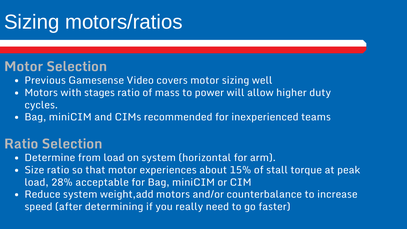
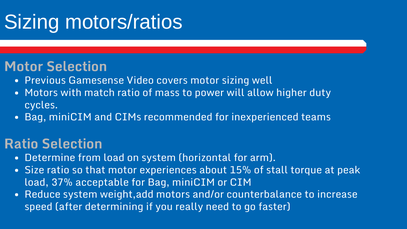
stages: stages -> match (99, 93)
28%: 28% -> 37% (62, 182)
